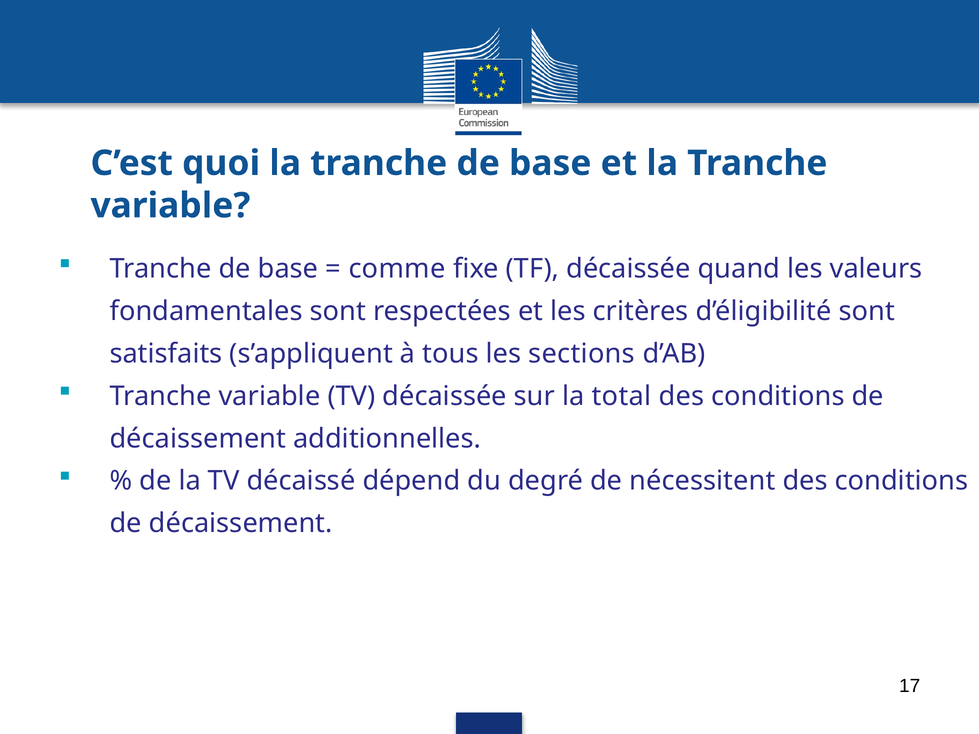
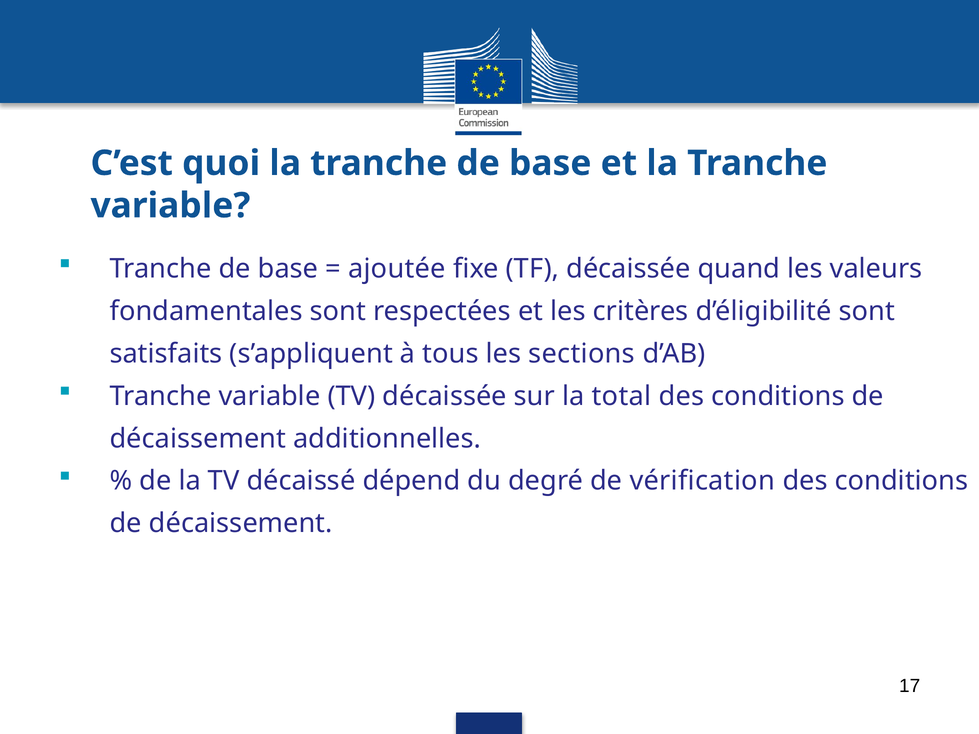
comme: comme -> ajoutée (397, 269)
nécessitent: nécessitent -> vérification (702, 481)
